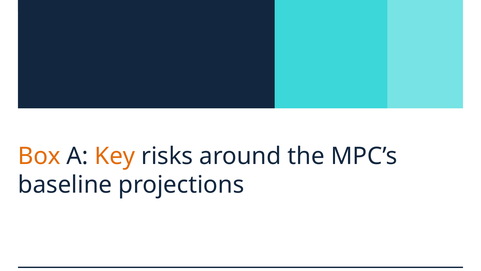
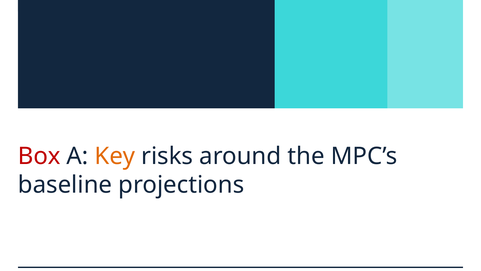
Box colour: orange -> red (39, 156)
